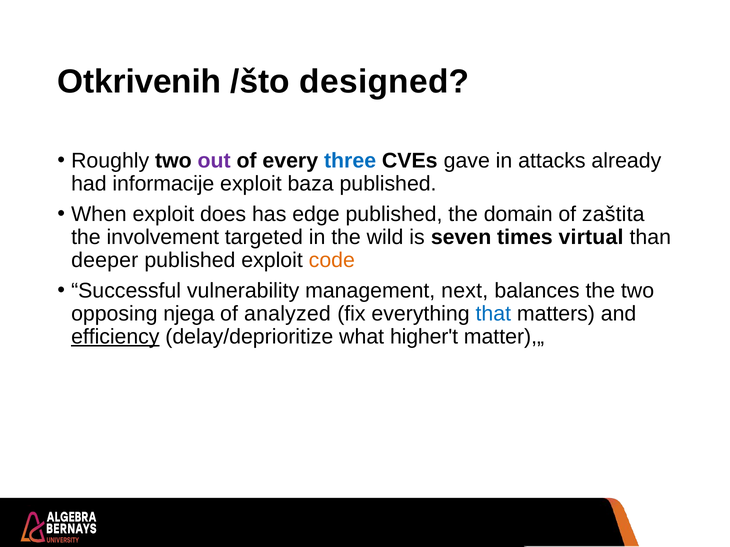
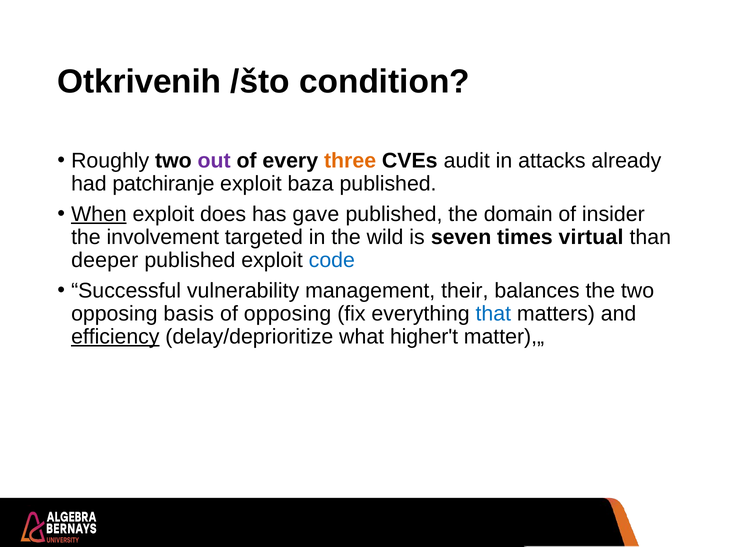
designed: designed -> condition (384, 82)
three colour: blue -> orange (350, 161)
gave: gave -> audit (467, 161)
informacije: informacije -> patchiranje (163, 184)
When underline: none -> present (99, 214)
edge: edge -> gave (316, 214)
zaštita: zaštita -> insider (613, 214)
code colour: orange -> blue (332, 260)
next: next -> their (465, 291)
njega: njega -> basis (189, 314)
of analyzed: analyzed -> opposing (288, 314)
